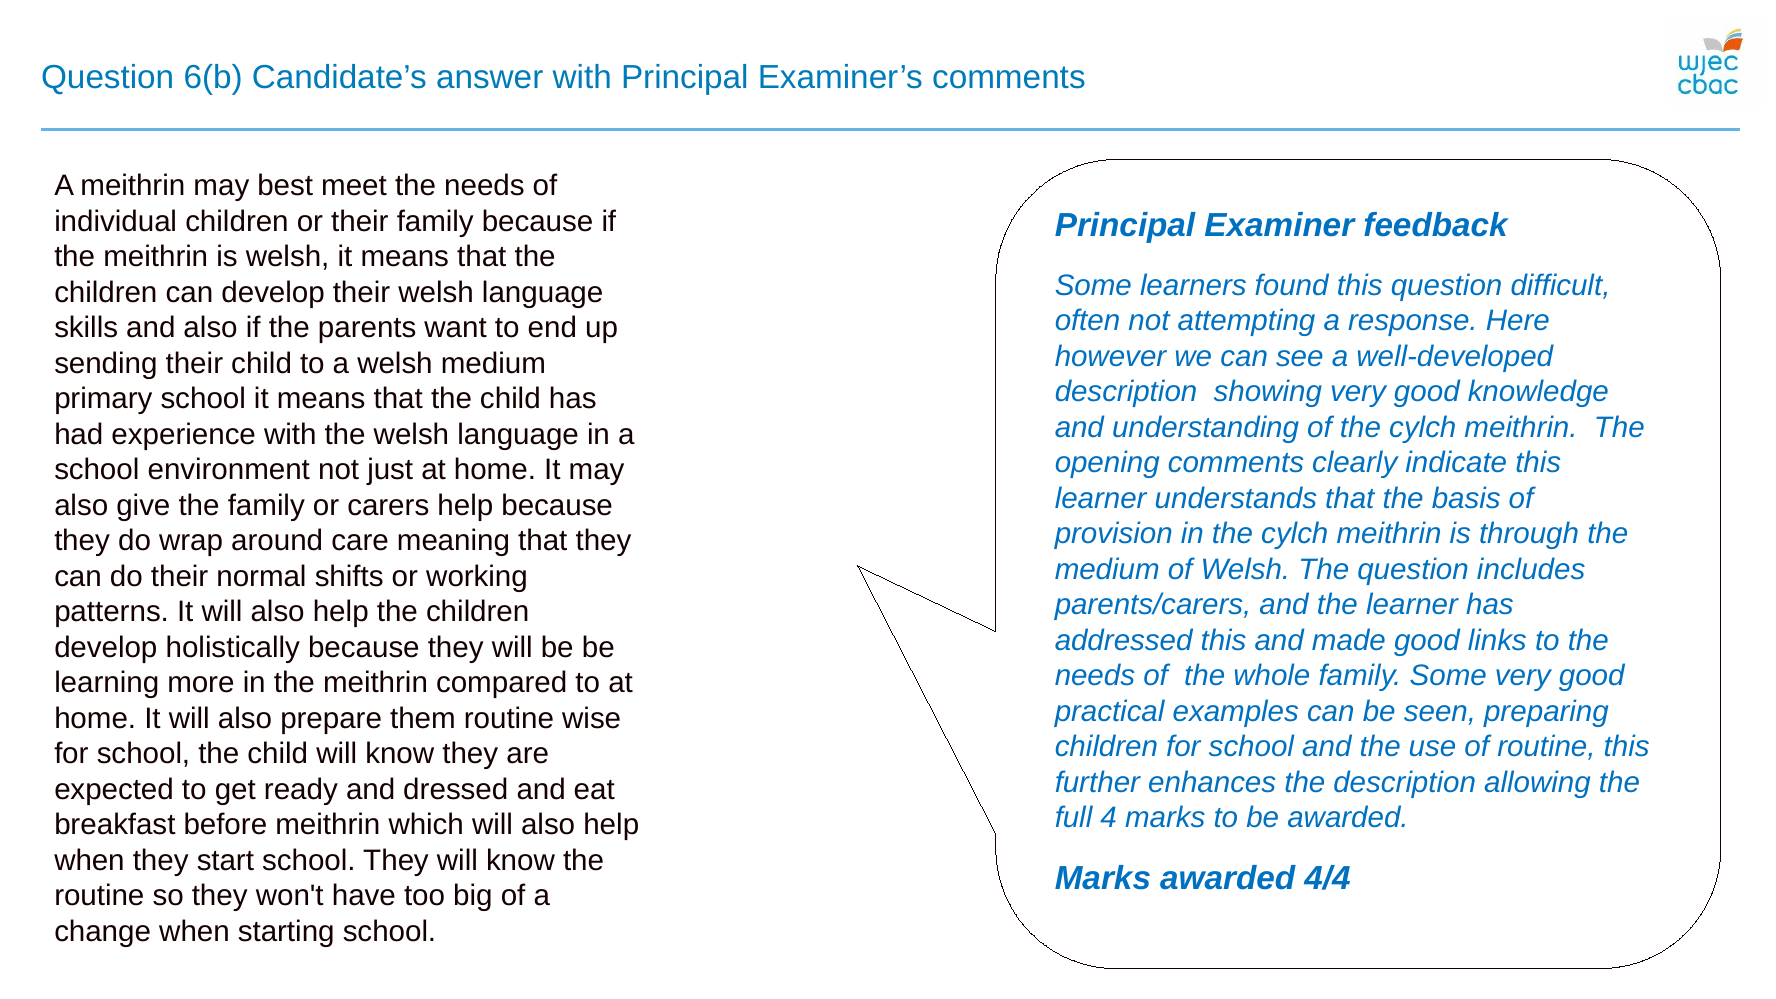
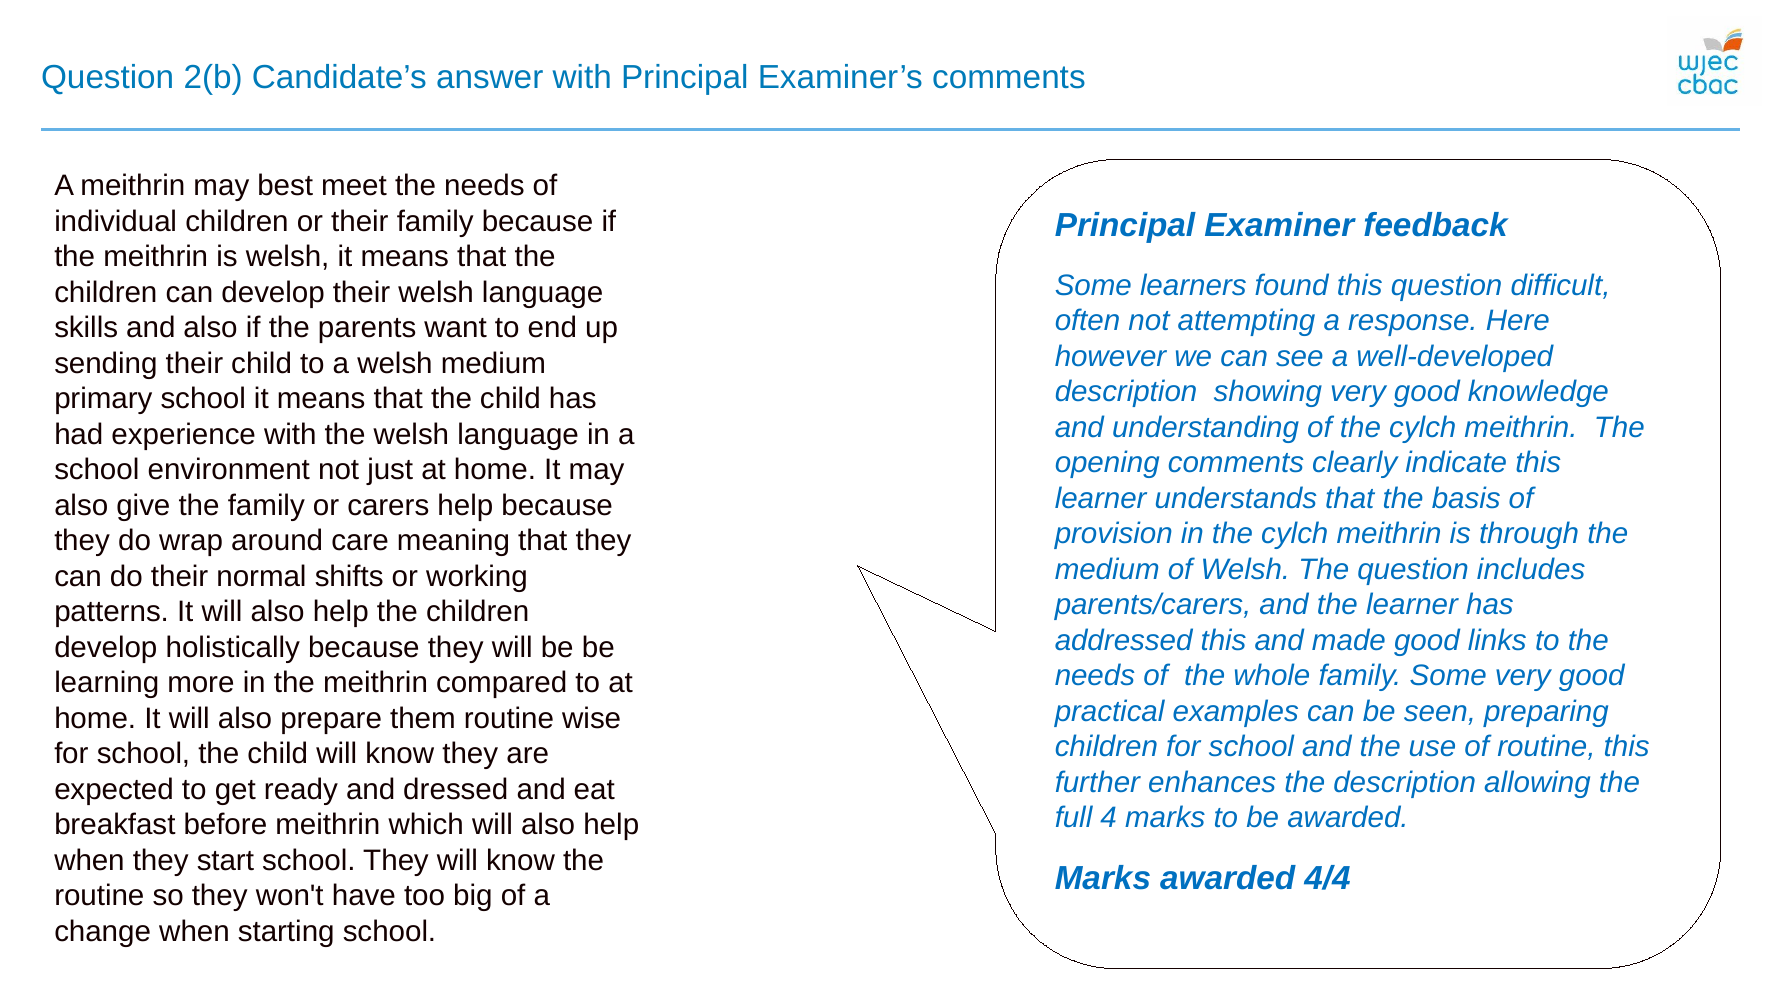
6(b: 6(b -> 2(b (213, 77)
